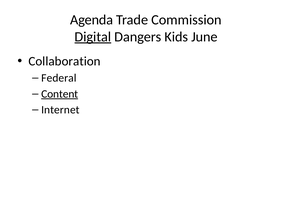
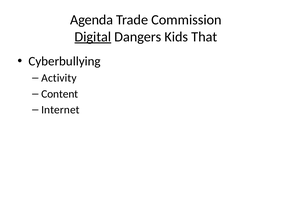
June: June -> That (204, 37)
Collaboration: Collaboration -> Cyberbullying (65, 61)
Federal: Federal -> Activity (59, 78)
Content underline: present -> none (60, 94)
